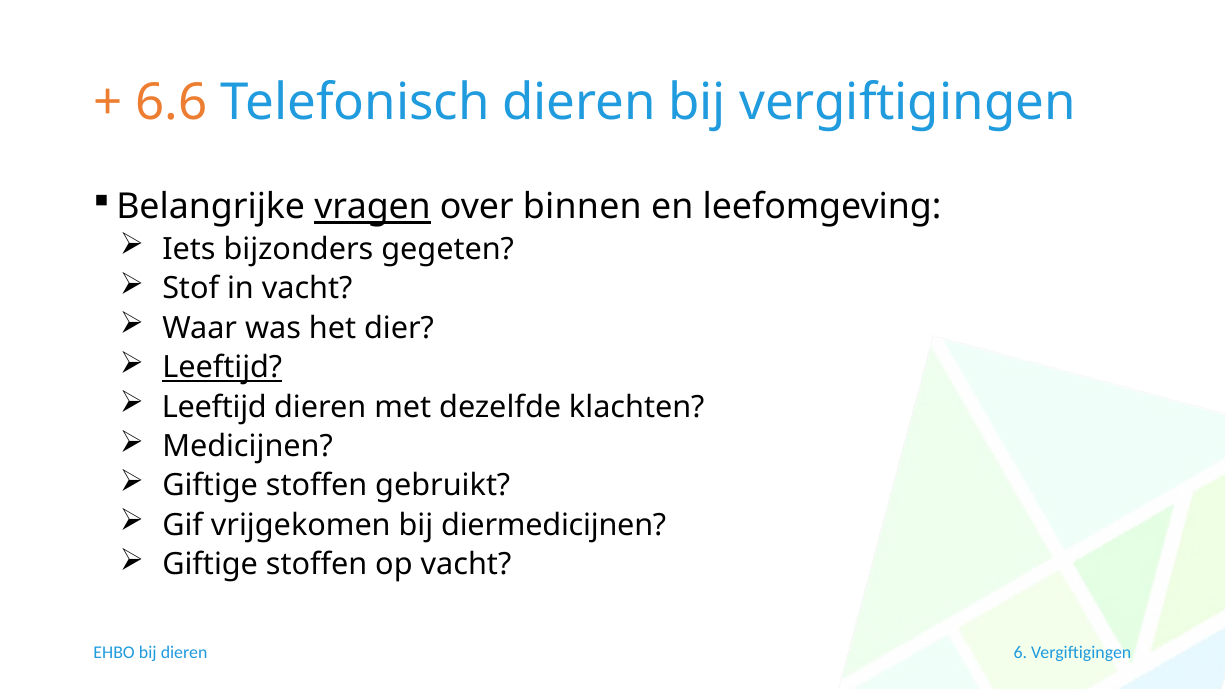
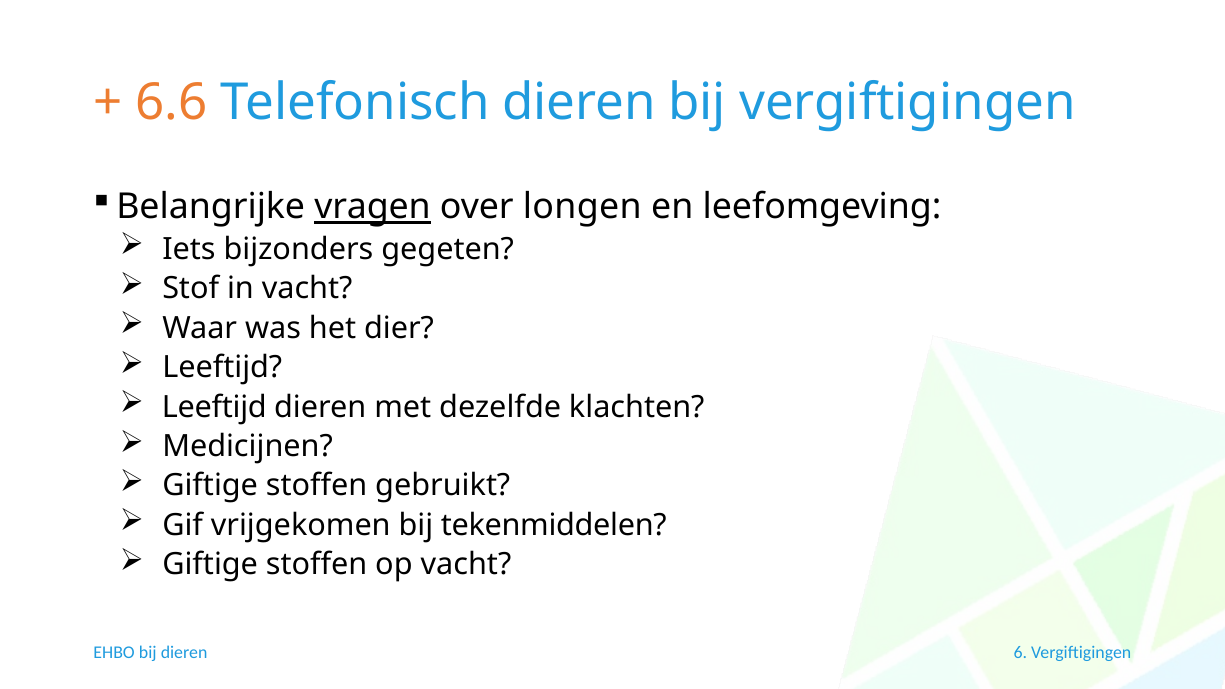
binnen: binnen -> longen (582, 207)
Leeftijd underline: present -> none (222, 368)
diermedicijnen: diermedicijnen -> tekenmiddelen (554, 525)
